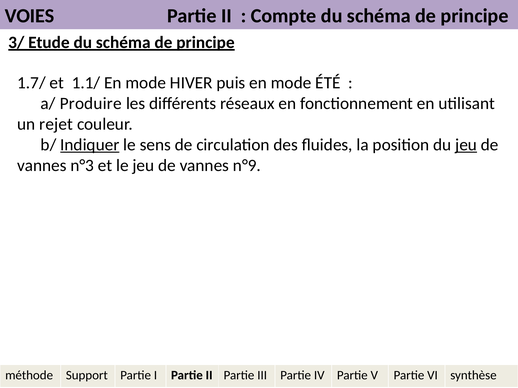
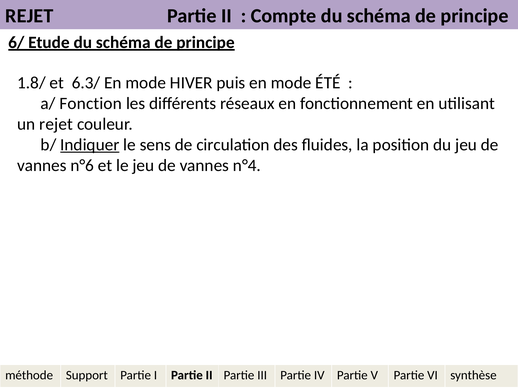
VOIES: VOIES -> REJET (29, 16)
3/: 3/ -> 6/ (16, 42)
1.7/: 1.7/ -> 1.8/ (31, 83)
1.1/: 1.1/ -> 6.3/ (86, 83)
Produire: Produire -> Fonction (91, 104)
jeu underline: present -> none (466, 145)
n°3: n°3 -> n°6 (82, 166)
n°9: n°9 -> n°4 (247, 166)
